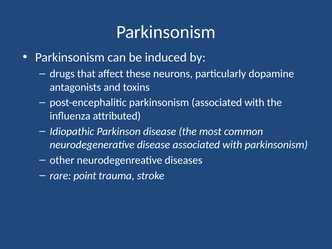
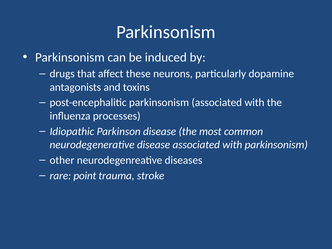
attributed: attributed -> processes (117, 116)
